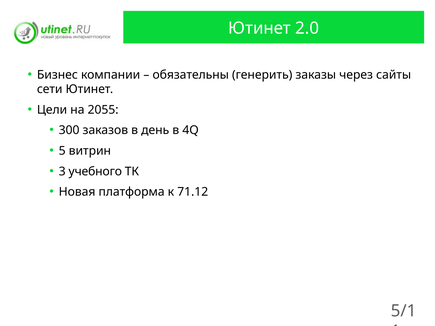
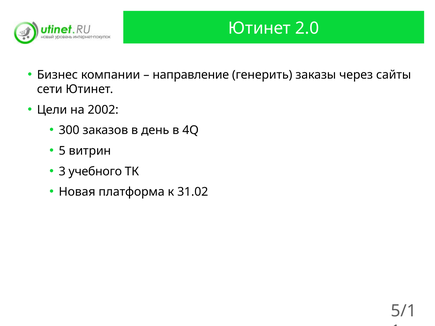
обязательны: обязательны -> направление (191, 75)
2055: 2055 -> 2002 (103, 110)
71.12: 71.12 -> 31.02 (193, 192)
